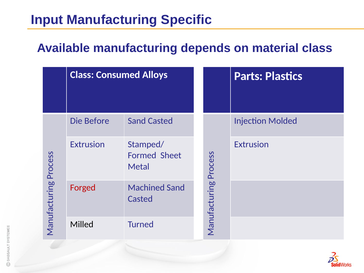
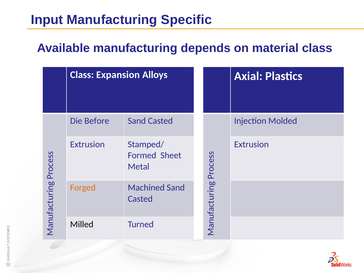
Consumed: Consumed -> Expansion (118, 75)
Parts: Parts -> Axial (248, 76)
Forged colour: red -> orange (83, 188)
